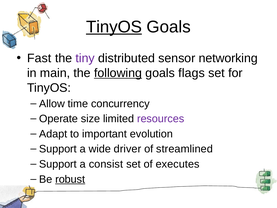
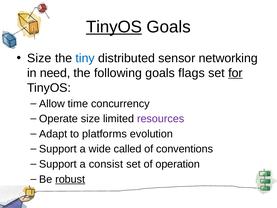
Fast: Fast -> Size (39, 58)
tiny colour: purple -> blue (85, 58)
main: main -> need (55, 73)
following underline: present -> none (118, 73)
for underline: none -> present (235, 73)
important: important -> platforms (104, 134)
driver: driver -> called (128, 149)
streamlined: streamlined -> conventions (185, 149)
executes: executes -> operation (178, 164)
